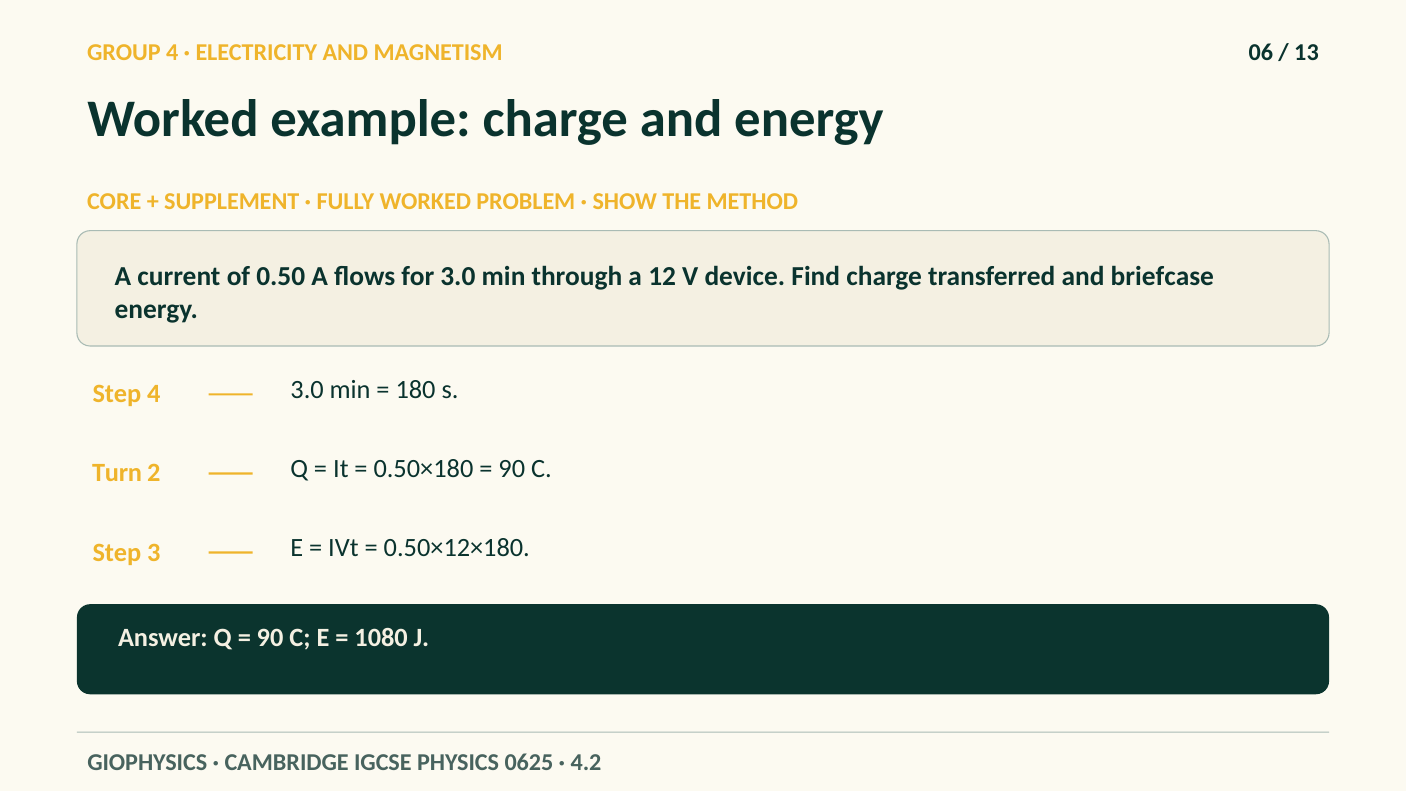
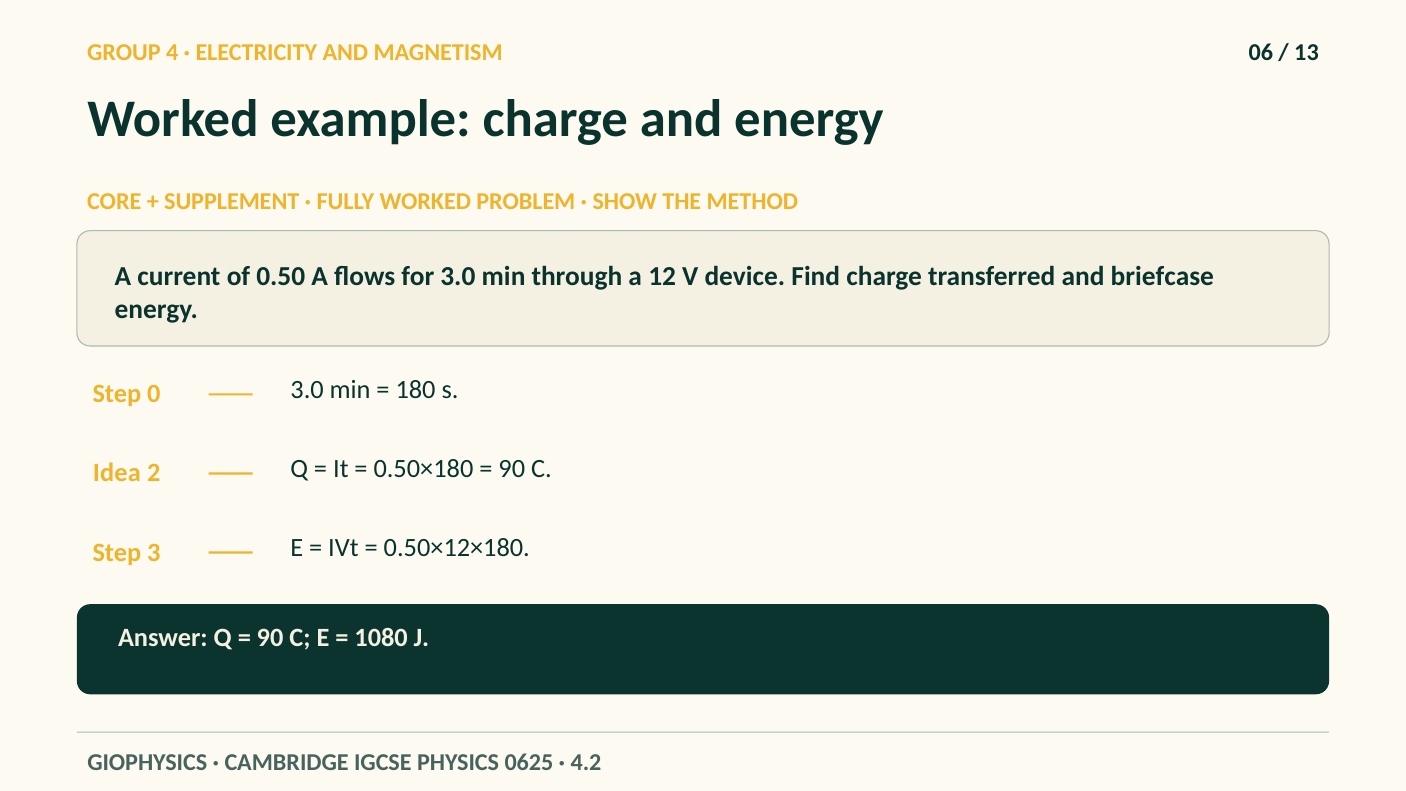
Step 4: 4 -> 0 (154, 394)
Turn: Turn -> Idea (117, 473)
